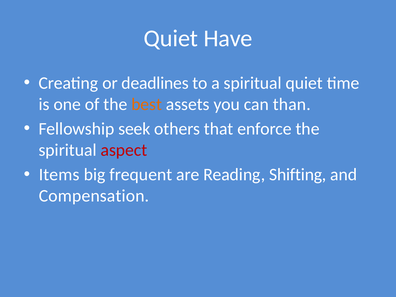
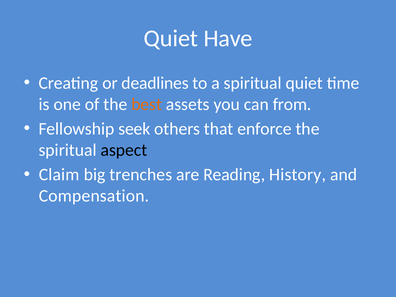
than: than -> from (292, 104)
aspect colour: red -> black (124, 150)
Items: Items -> Claim (59, 175)
frequent: frequent -> trenches (141, 175)
Shifting: Shifting -> History (298, 175)
